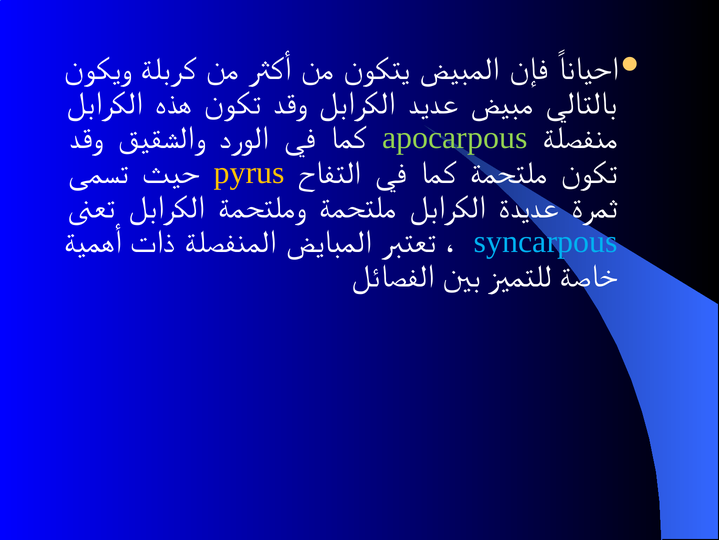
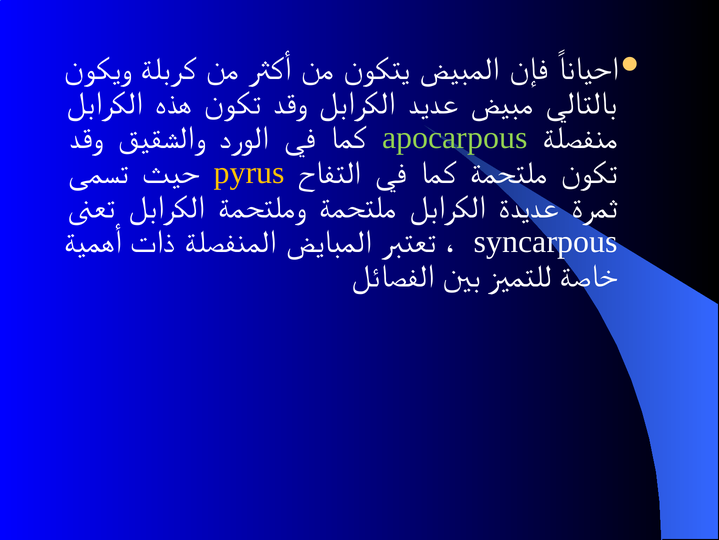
syncarpous colour: light blue -> white (546, 241)
